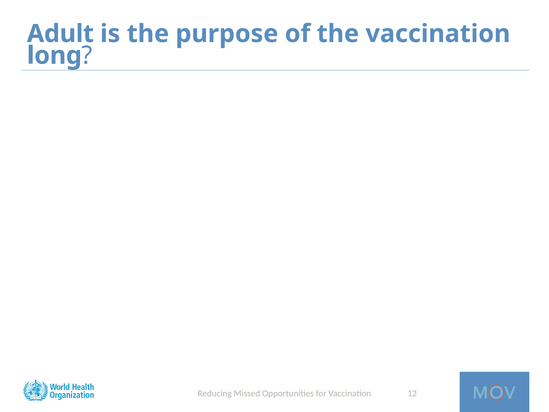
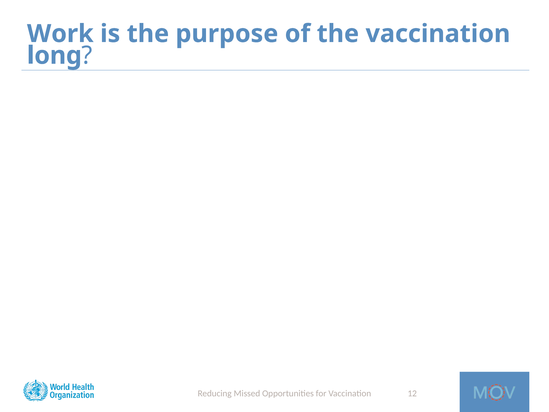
Adult: Adult -> Work (60, 34)
